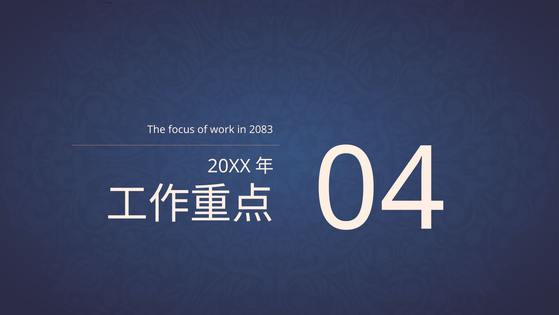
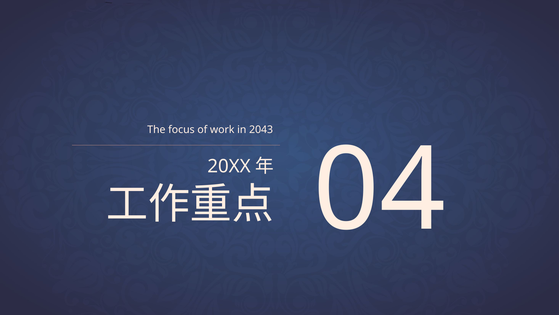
2083: 2083 -> 2043 (261, 130)
